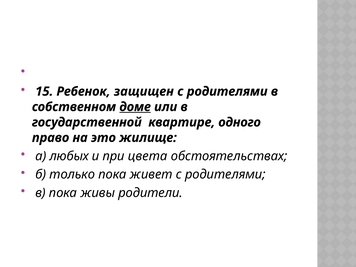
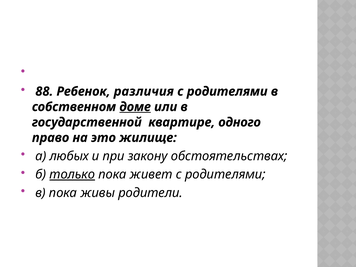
15: 15 -> 88 (44, 91)
защищен: защищен -> различия (144, 91)
цвета: цвета -> закону (148, 156)
только underline: none -> present (72, 174)
